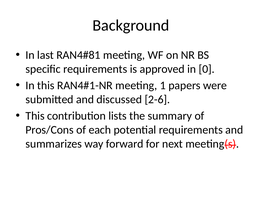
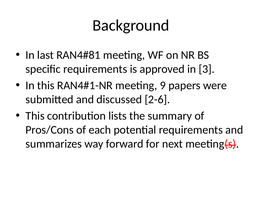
0: 0 -> 3 (207, 69)
1: 1 -> 9 (163, 85)
